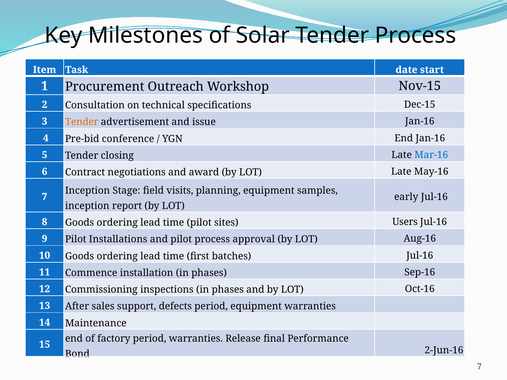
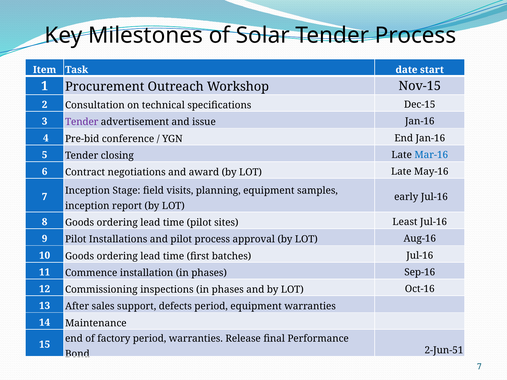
Tender colour: orange -> purple (82, 122)
Users: Users -> Least (405, 222)
2-Jun-16: 2-Jun-16 -> 2-Jun-51 (444, 351)
